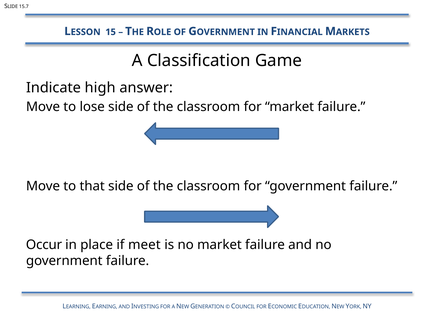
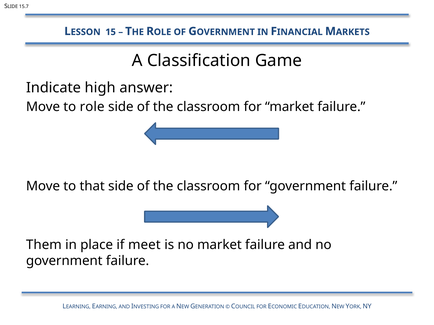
to lose: lose -> role (92, 107)
Occur: Occur -> Them (44, 245)
